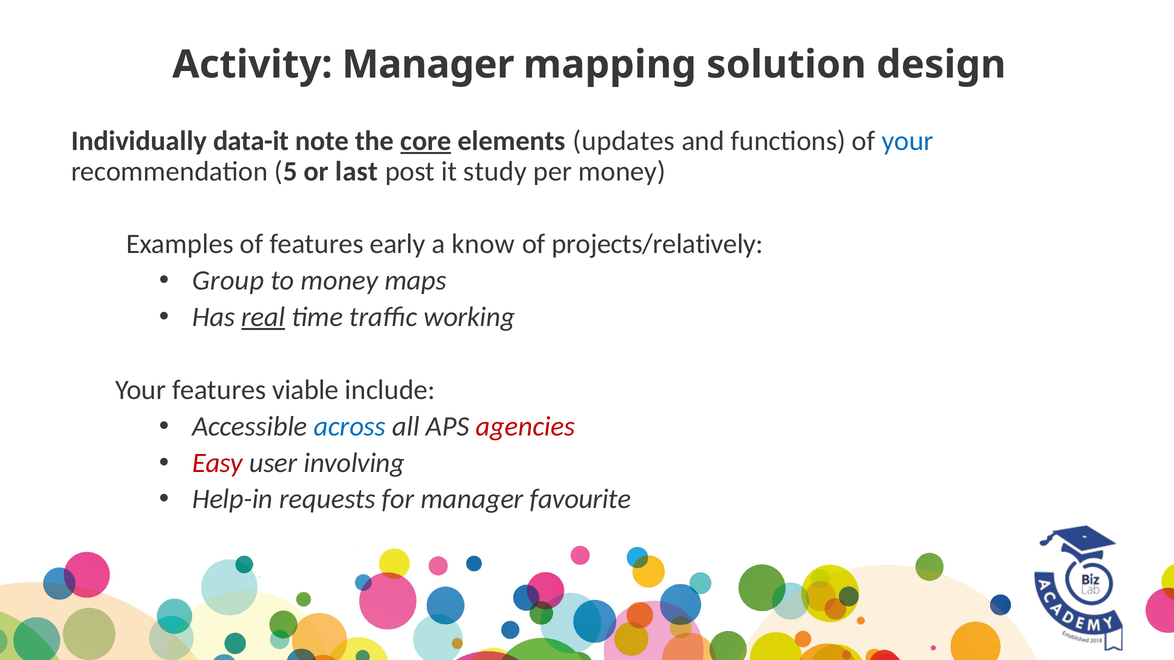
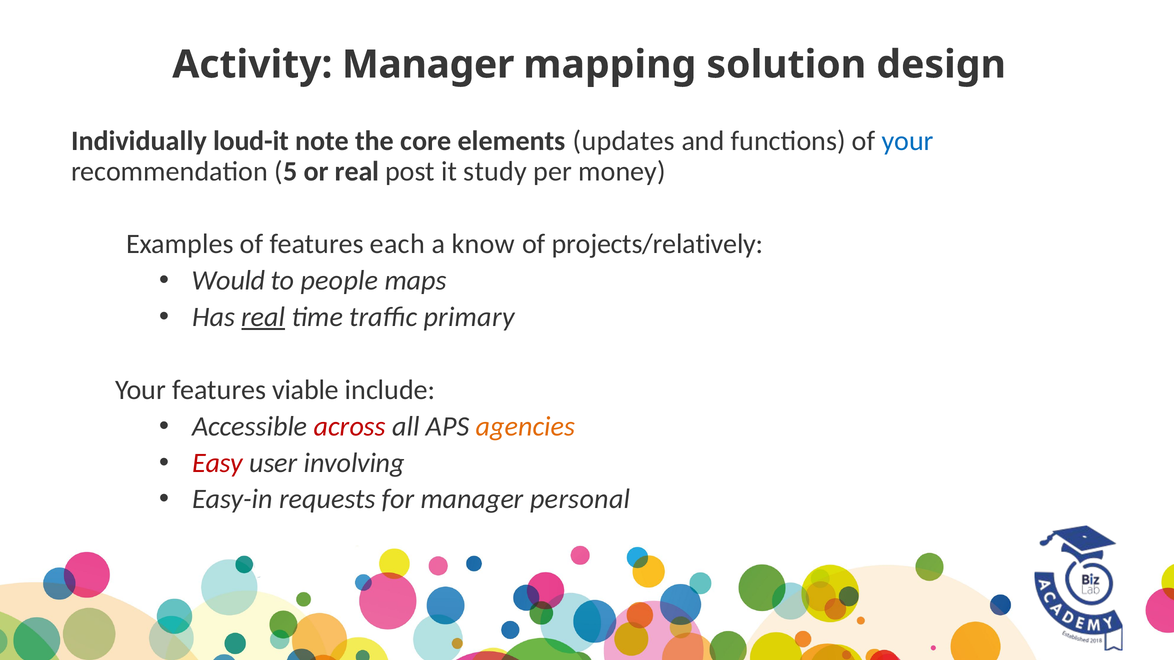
data-it: data-it -> loud-it (251, 141)
core underline: present -> none (426, 141)
or last: last -> real (357, 171)
early: early -> each (397, 244)
Group: Group -> Would (228, 281)
to money: money -> people (339, 281)
working: working -> primary (469, 317)
across colour: blue -> red (350, 427)
agencies colour: red -> orange (525, 427)
Help-in: Help-in -> Easy-in (232, 499)
favourite: favourite -> personal (580, 499)
